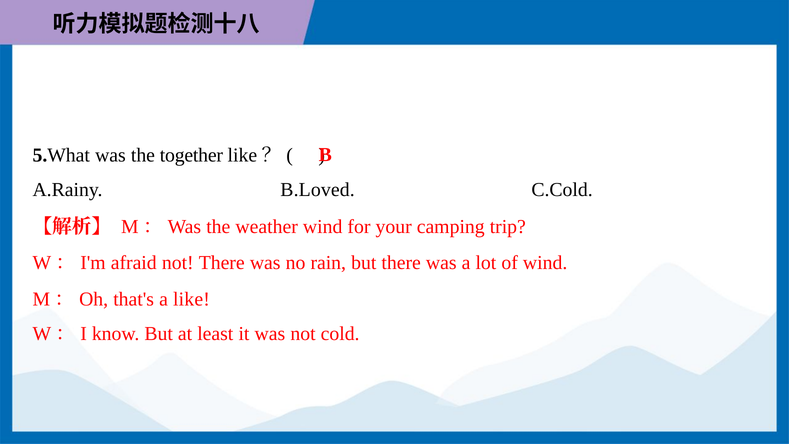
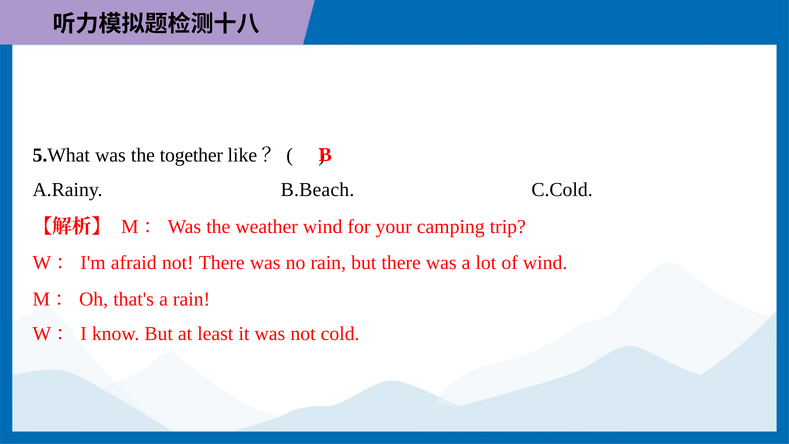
B.Loved: B.Loved -> B.Beach (318, 190)
a like: like -> rain (192, 299)
